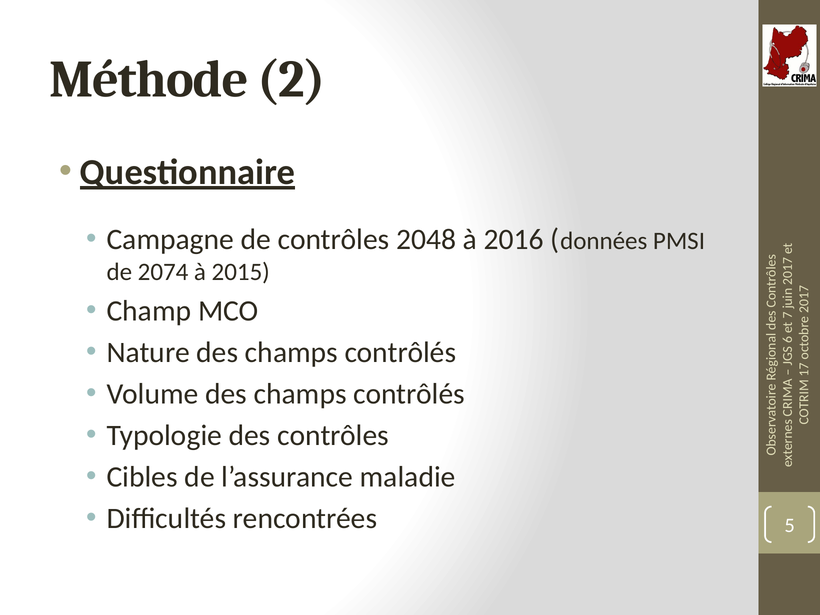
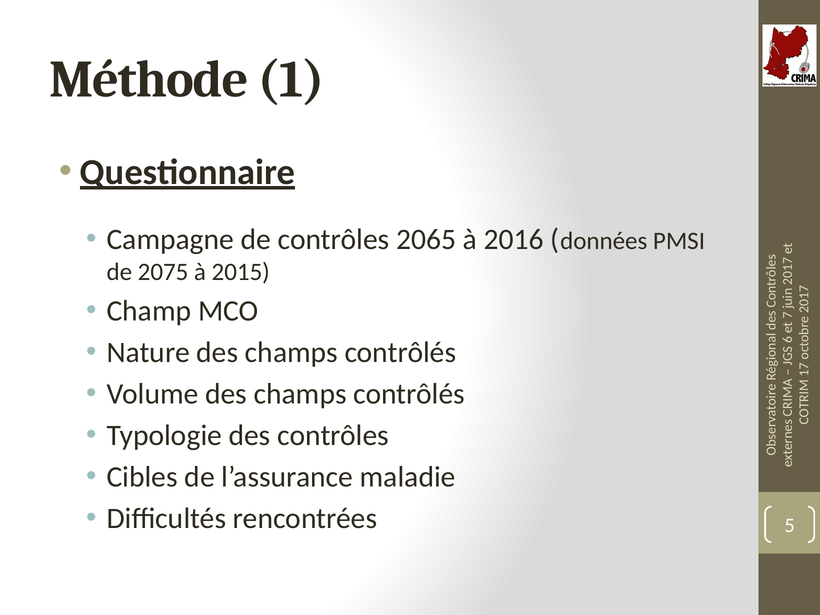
Méthode 2: 2 -> 1 (291, 79)
2048: 2048 -> 2065 (426, 240)
2074: 2074 -> 2075 (163, 272)
